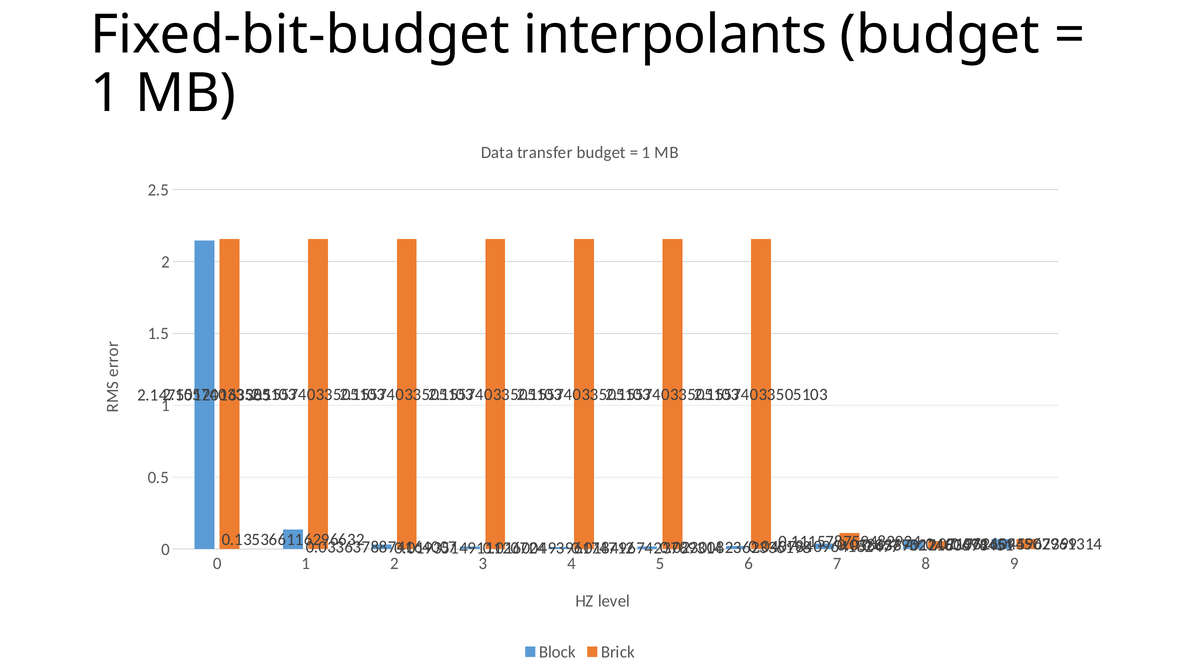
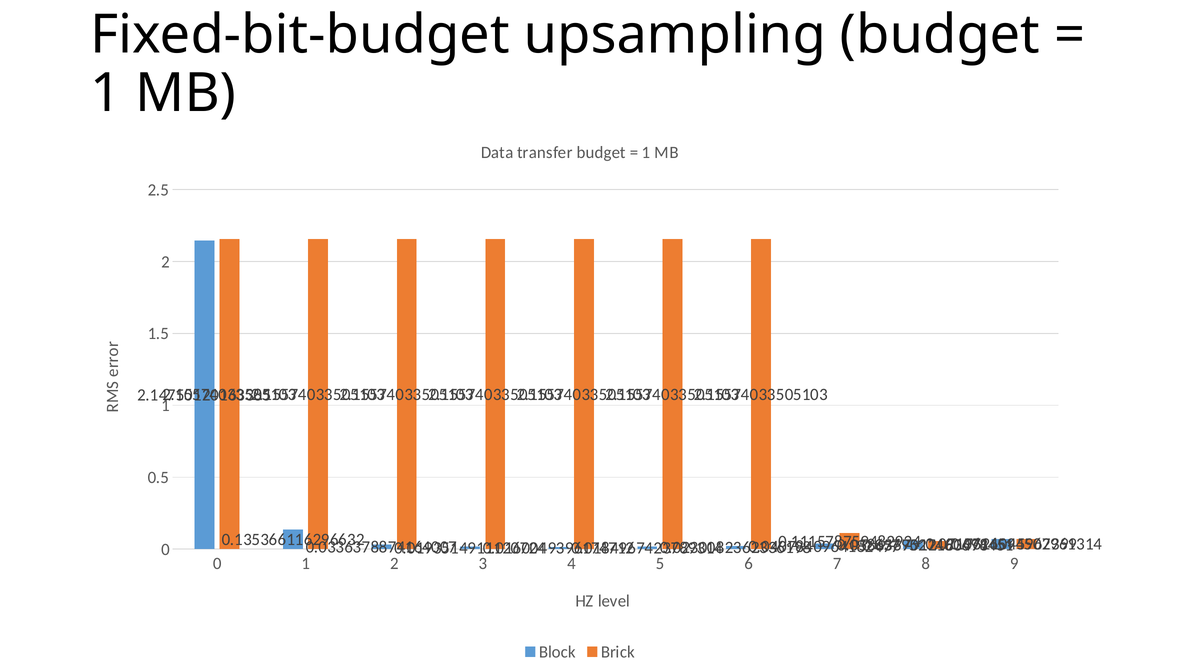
interpolants: interpolants -> upsampling (675, 35)
